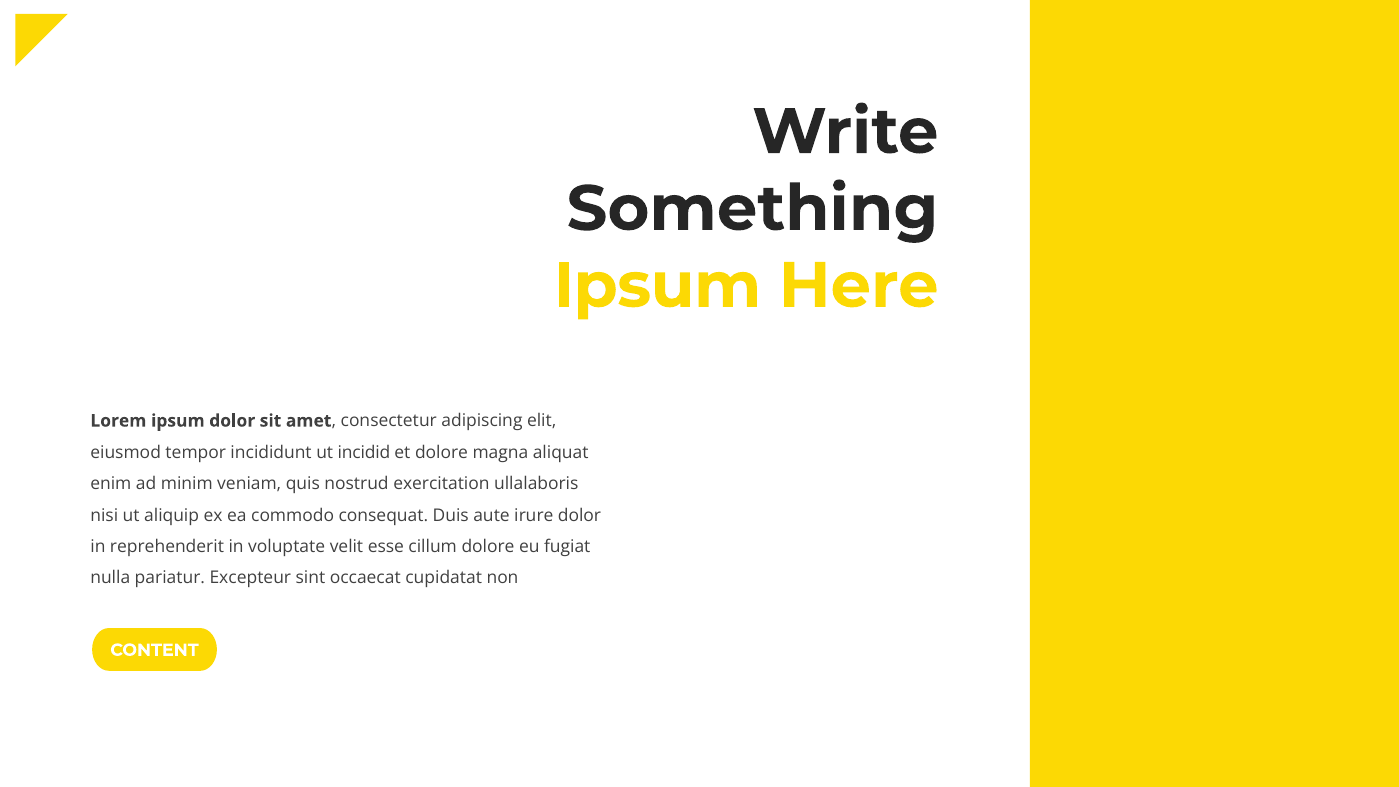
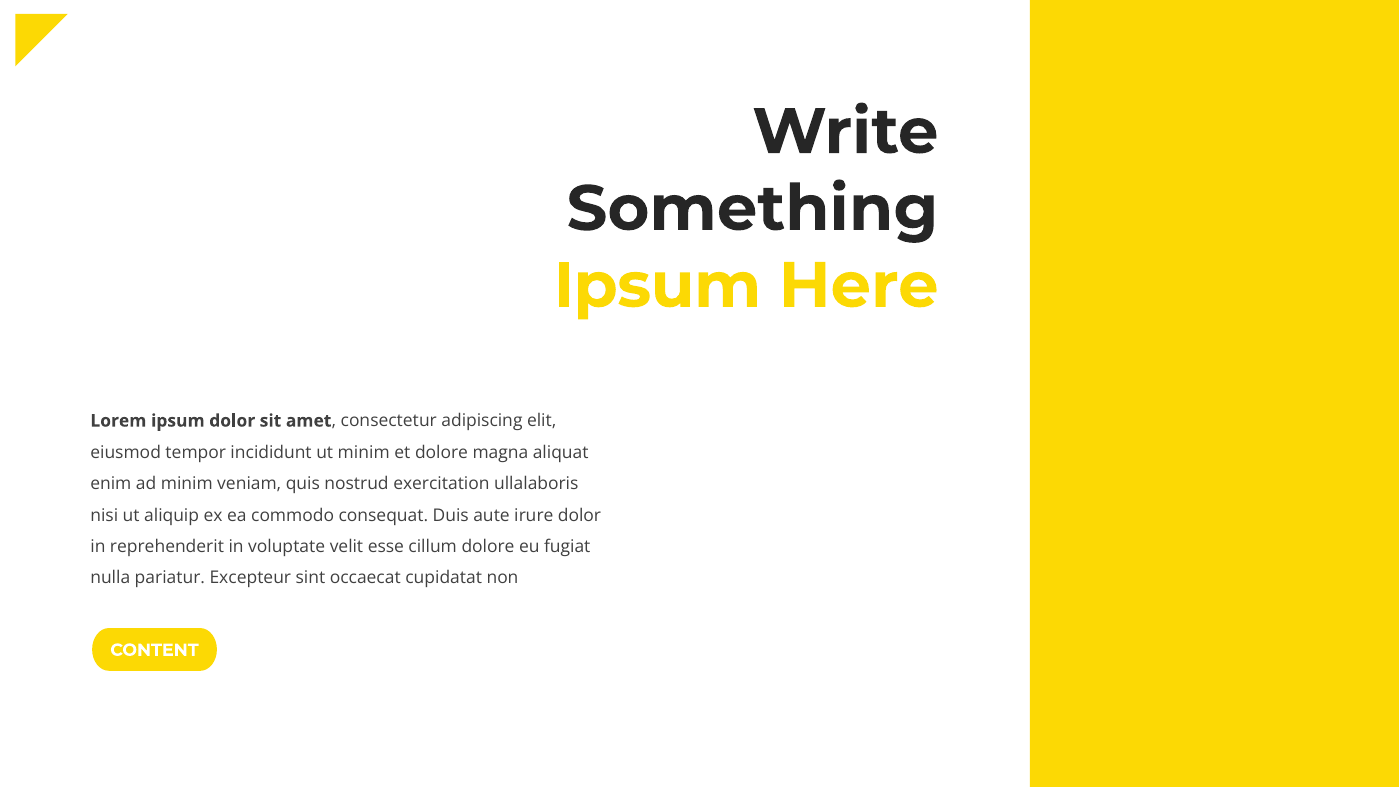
ut incidid: incidid -> minim (364, 452)
